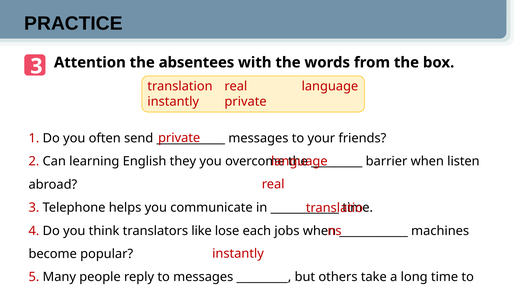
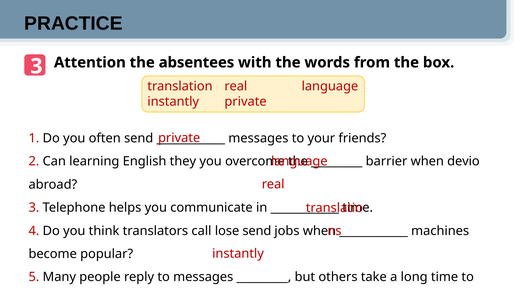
listen: listen -> devio (463, 161)
like: like -> call (201, 231)
lose each: each -> send (257, 231)
